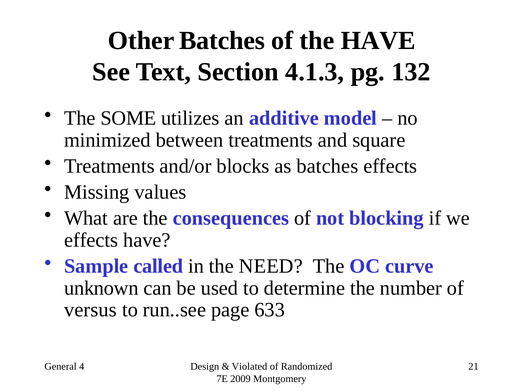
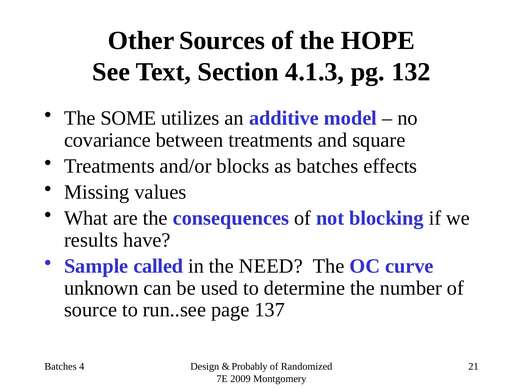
Other Batches: Batches -> Sources (222, 41)
the HAVE: HAVE -> HOPE (378, 41)
minimized: minimized -> covariance (107, 140)
effects: effects -> results (91, 240)
versus: versus -> source (91, 310)
633: 633 -> 137 (270, 310)
General: General -> Batches (61, 367)
Violated: Violated -> Probably (250, 367)
